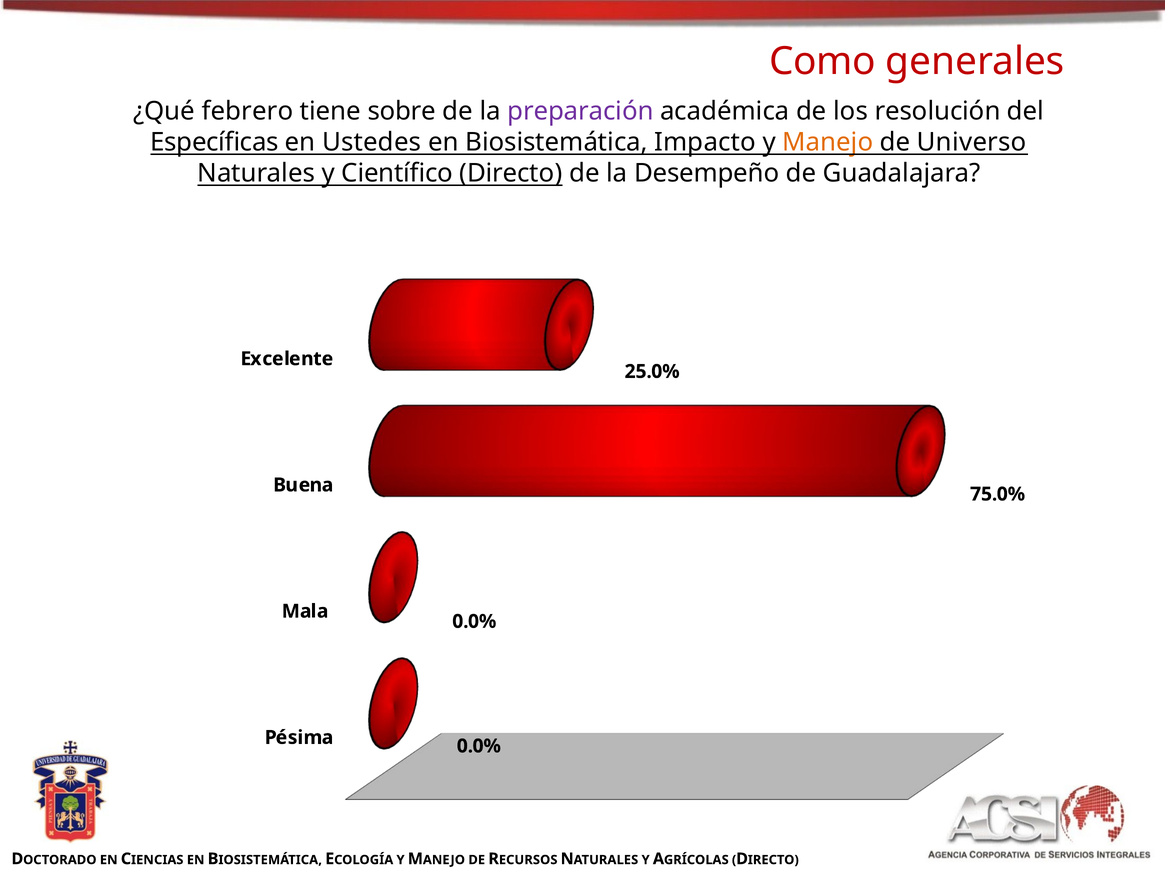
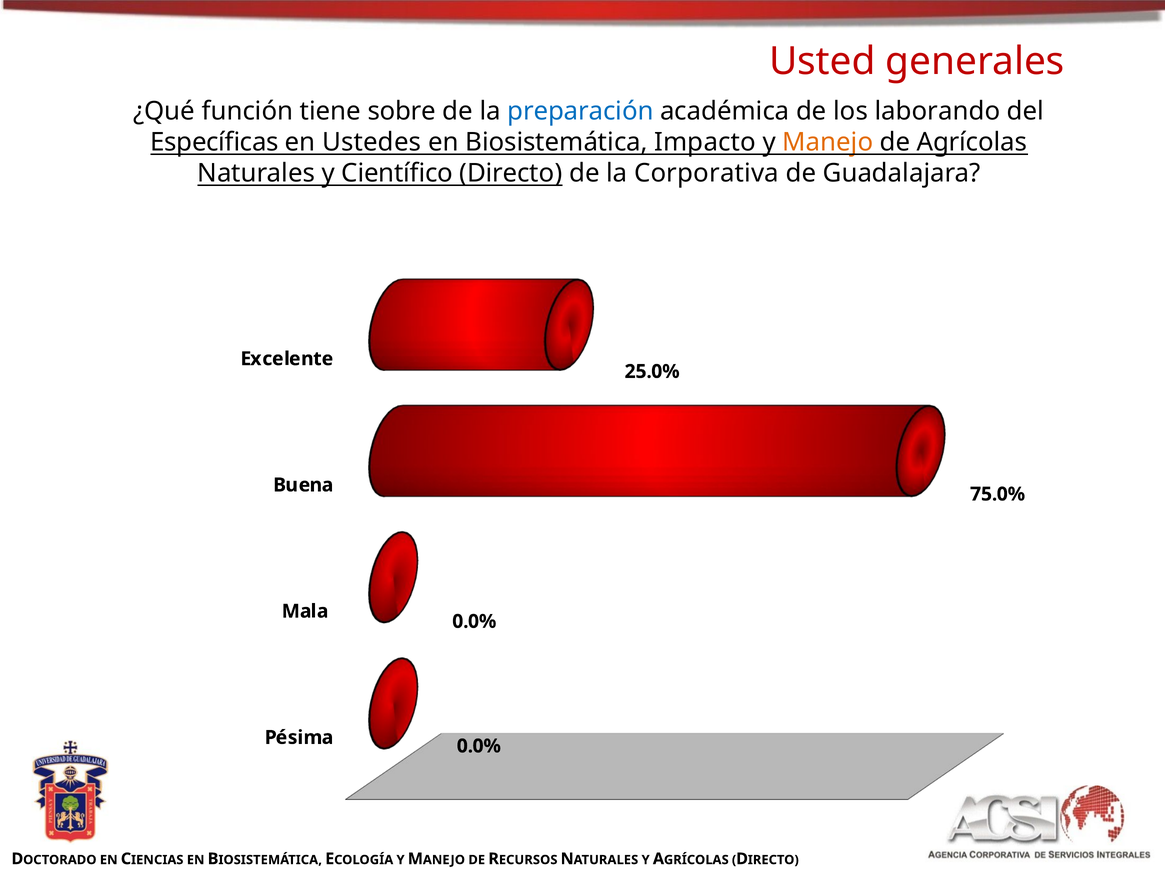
Como: Como -> Usted (822, 61)
febrero: febrero -> función (247, 111)
preparación colour: purple -> blue (580, 111)
resolución: resolución -> laborando (937, 111)
de Universo: Universo -> Agrícolas (972, 142)
Desempeño: Desempeño -> Corporativa (706, 173)
